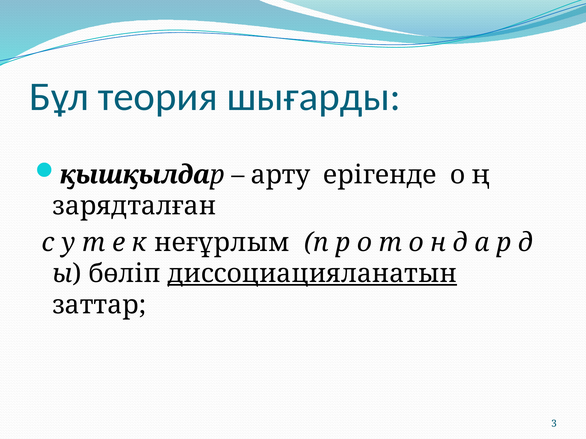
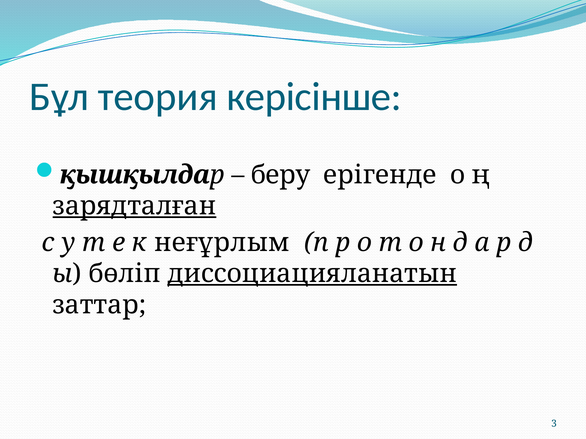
шығарды: шығарды -> керісінше (314, 97)
арту: арту -> беру (281, 175)
зарядталған underline: none -> present (134, 206)
